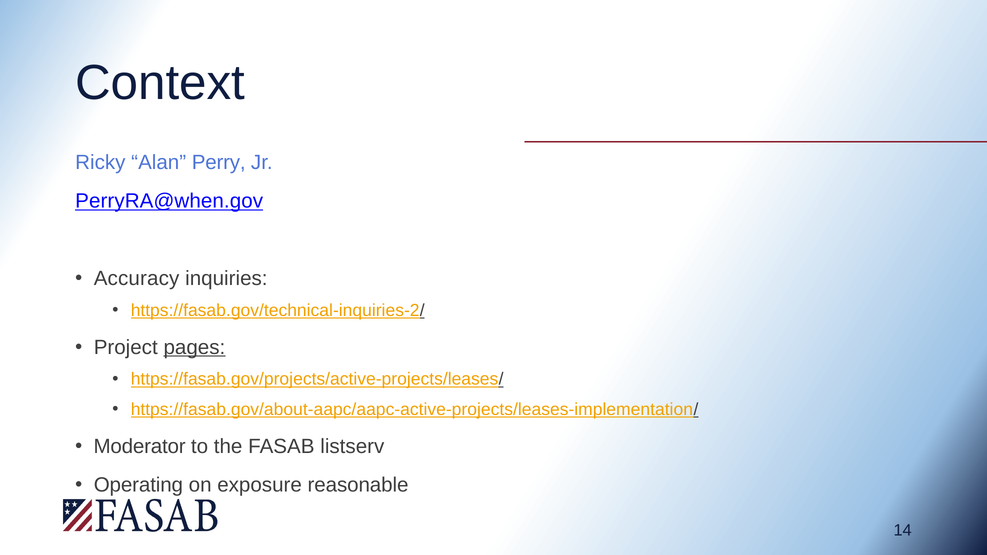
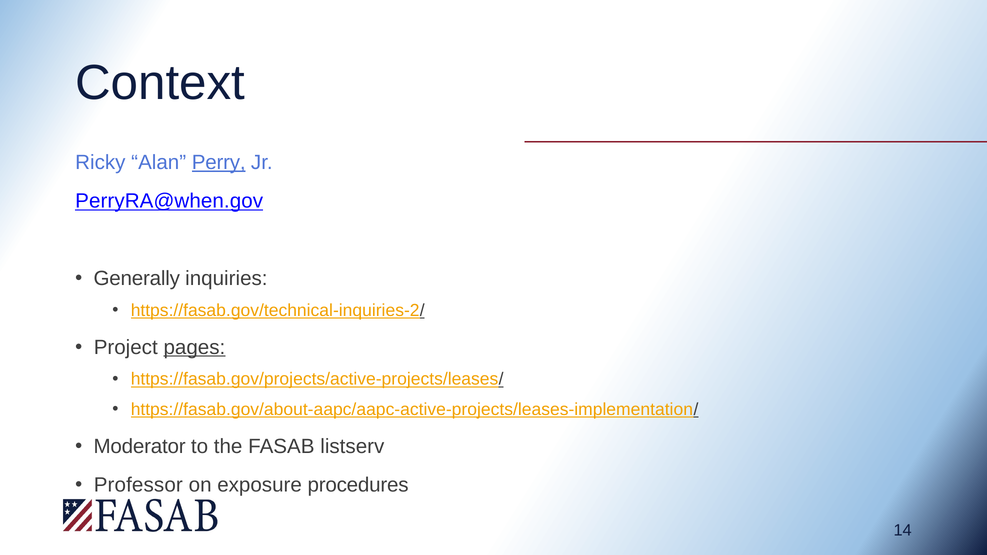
Perry underline: none -> present (219, 162)
Accuracy: Accuracy -> Generally (137, 278)
Operating: Operating -> Professor (138, 485)
reasonable: reasonable -> procedures (358, 485)
